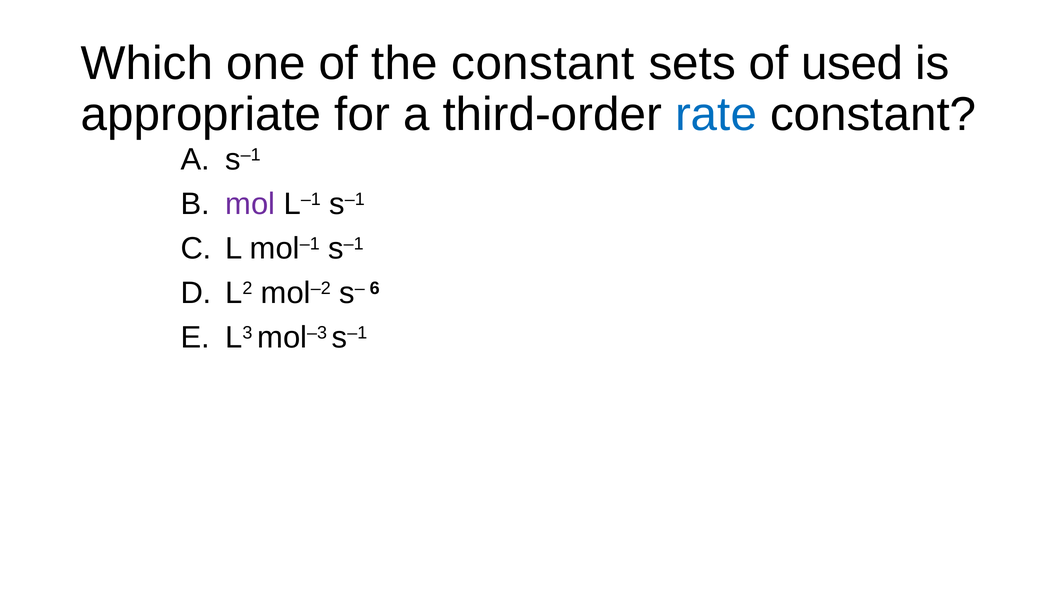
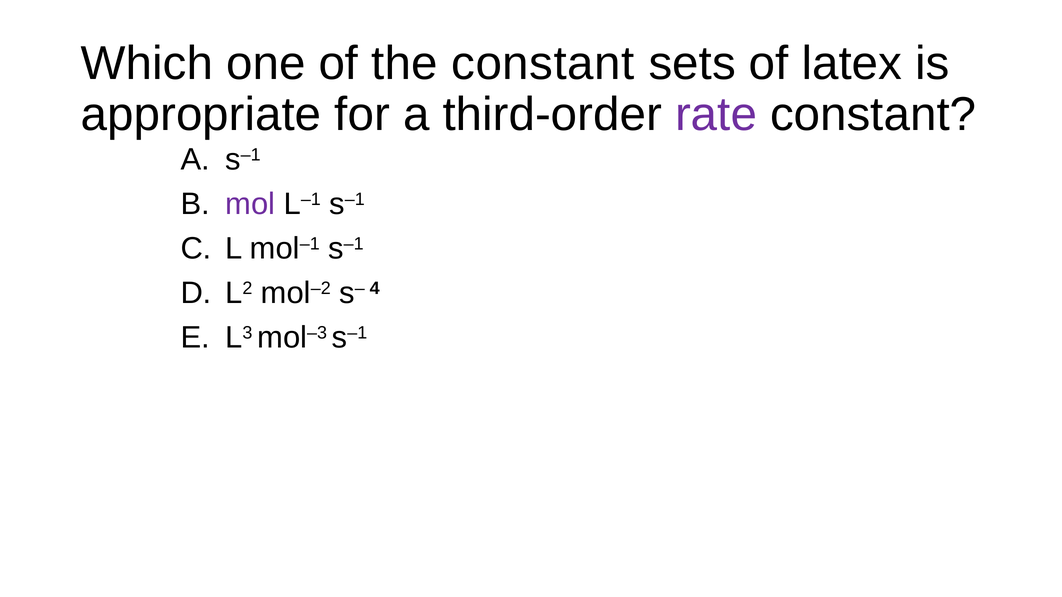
used: used -> latex (852, 64)
rate colour: blue -> purple (716, 115)
6: 6 -> 4 (375, 288)
